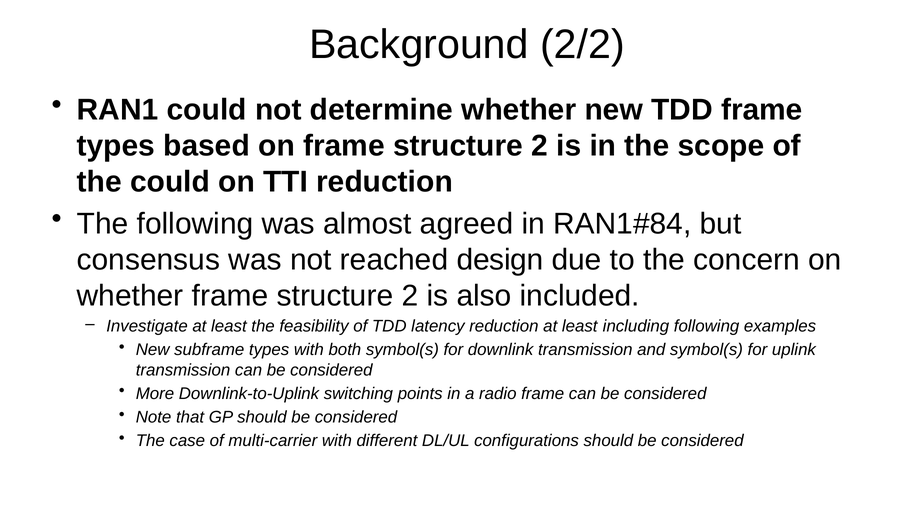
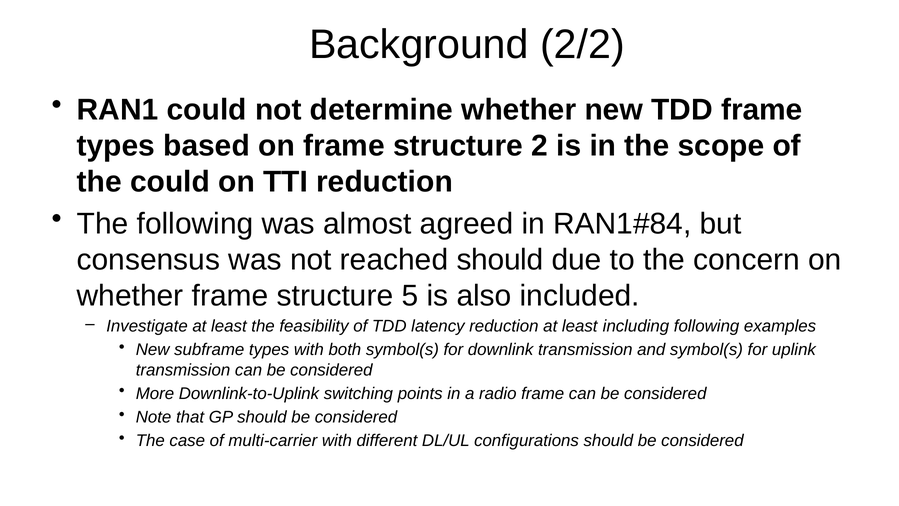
reached design: design -> should (500, 259)
whether frame structure 2: 2 -> 5 (410, 295)
